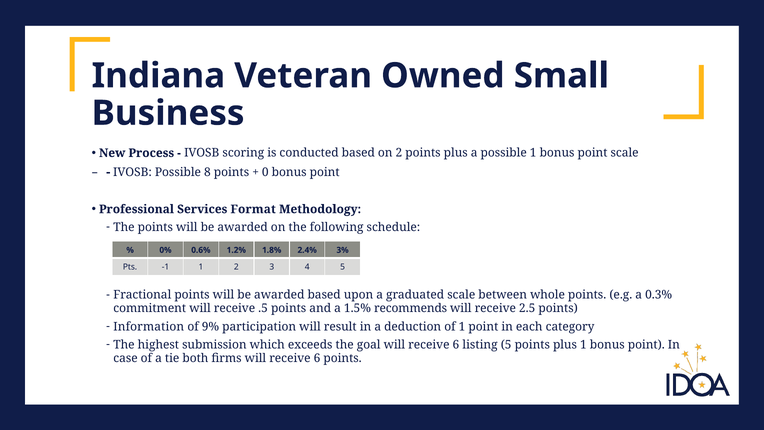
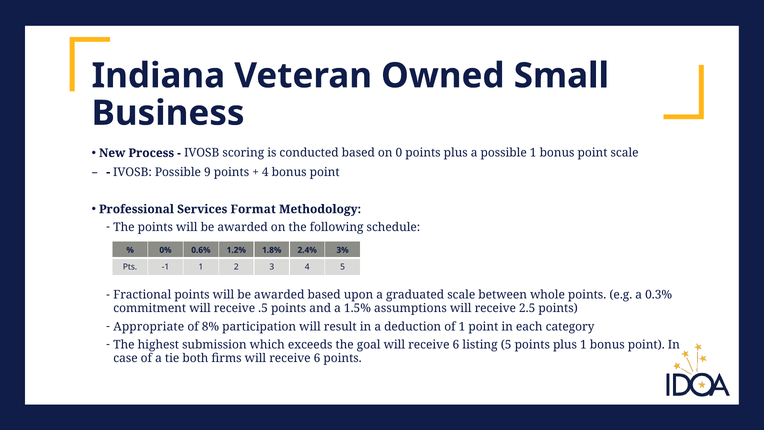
on 2: 2 -> 0 (399, 153)
8: 8 -> 9 (207, 172)
0: 0 -> 4 (265, 172)
recommends: recommends -> assumptions (410, 308)
Information: Information -> Appropriate (149, 326)
9%: 9% -> 8% (210, 326)
